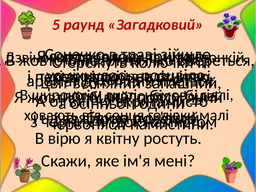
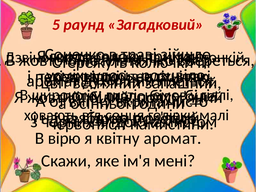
квітну ростуть: ростуть -> аромат (173, 138)
